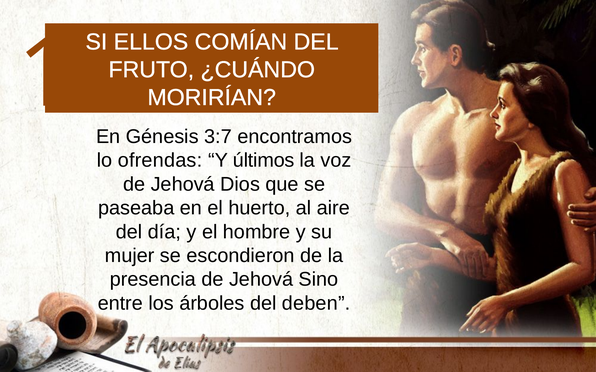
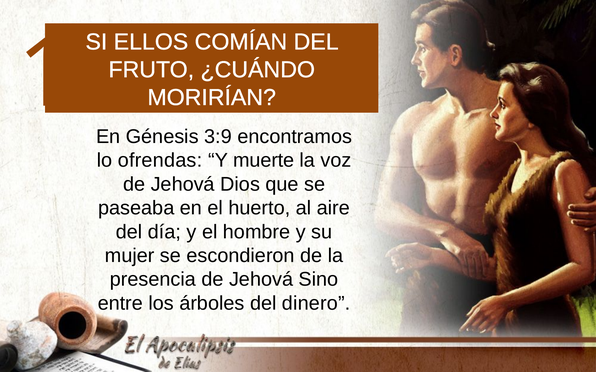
3:7: 3:7 -> 3:9 (218, 137)
últimos: últimos -> muerte (264, 161)
deben: deben -> dinero (316, 304)
